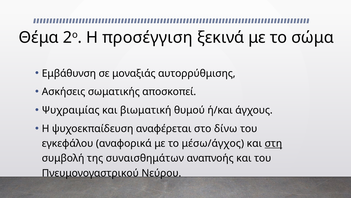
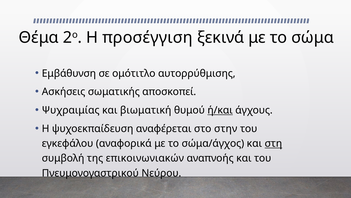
μοναξιάς: μοναξιάς -> ομότιτλο (134, 73)
ή/και underline: none -> present (220, 110)
δίνω: δίνω -> στην (226, 128)
μέσω/άγχος: μέσω/άγχος -> σώμα/άγχος (213, 143)
συναισθημάτων: συναισθημάτων -> επικοινωνιακών (145, 158)
